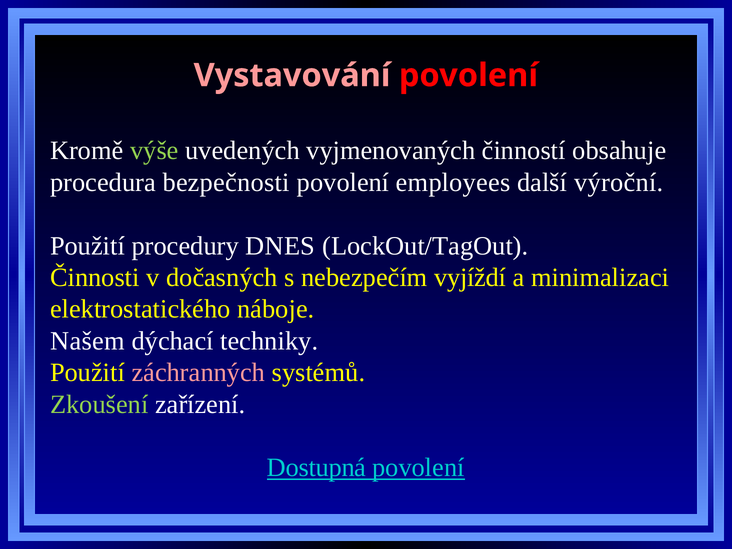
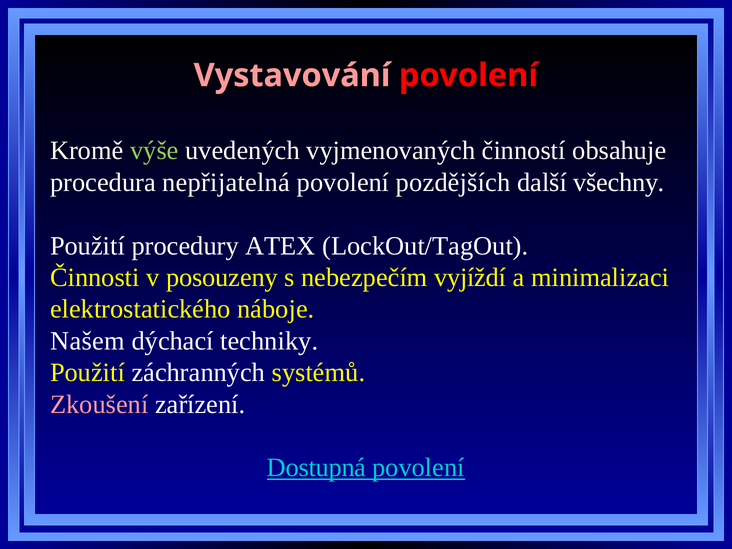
bezpečnosti: bezpečnosti -> nepřijatelná (226, 182)
employees: employees -> pozdějších (453, 182)
výroční: výroční -> všechny (619, 182)
DNES: DNES -> ATEX (280, 246)
dočasných: dočasných -> posouzeny (222, 277)
záchranných colour: pink -> white (198, 373)
Zkoušení colour: light green -> pink (99, 404)
